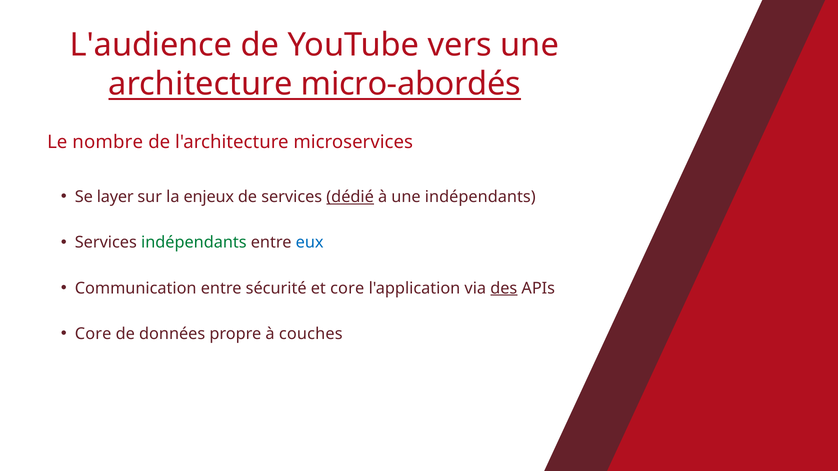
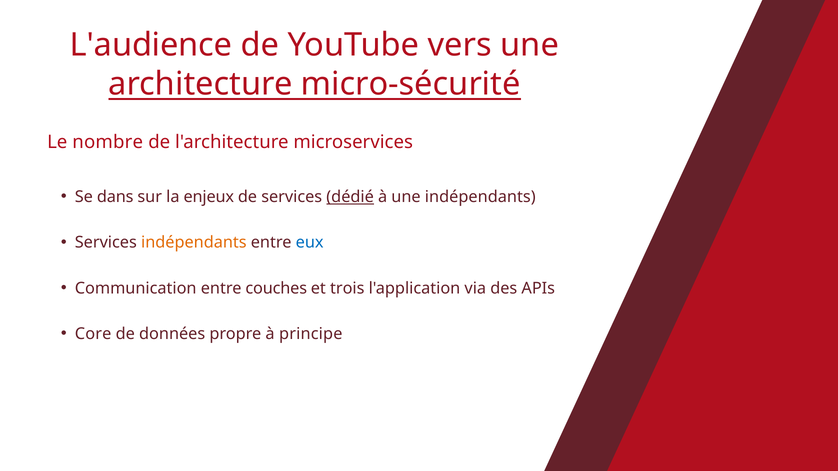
micro-abordés: micro-abordés -> micro-sécurité (411, 84)
layer: layer -> dans (115, 197)
indépendants colour: green -> orange (194, 243)
sécurité: sécurité -> couches (276, 288)
et core: core -> trois (347, 288)
des underline: present -> none (504, 288)
couches: couches -> principe (311, 334)
